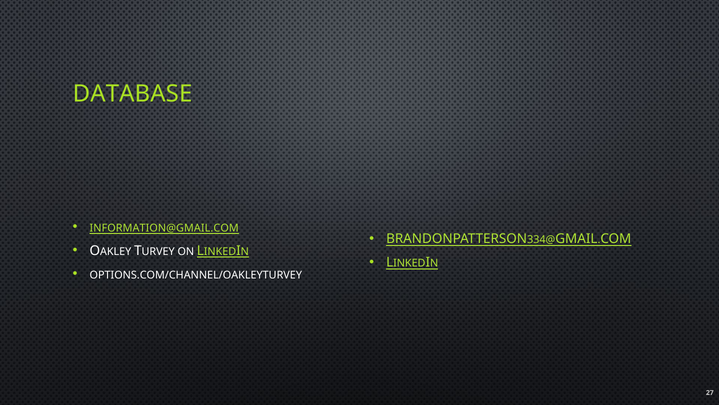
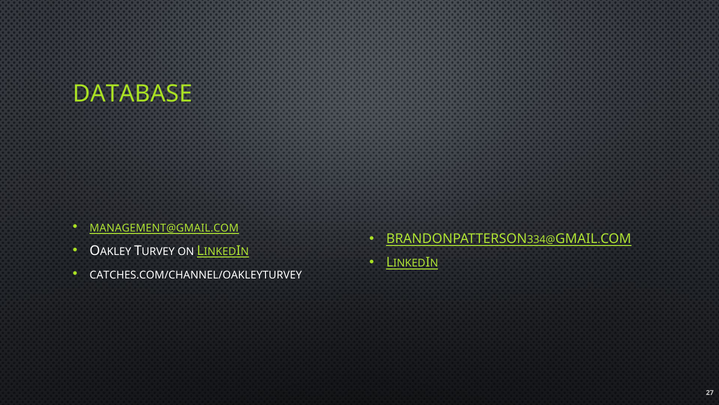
INFORMATION@GMAIL.COM: INFORMATION@GMAIL.COM -> MANAGEMENT@GMAIL.COM (164, 228)
OPTIONS.COM/CHANNEL/OAKLEYTURVEY: OPTIONS.COM/CHANNEL/OAKLEYTURVEY -> CATCHES.COM/CHANNEL/OAKLEYTURVEY (196, 275)
